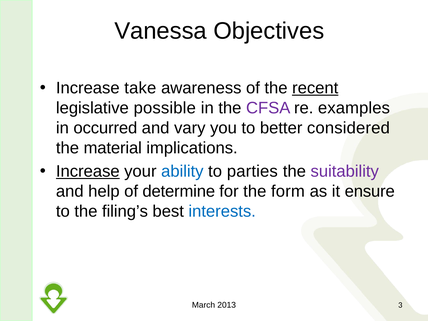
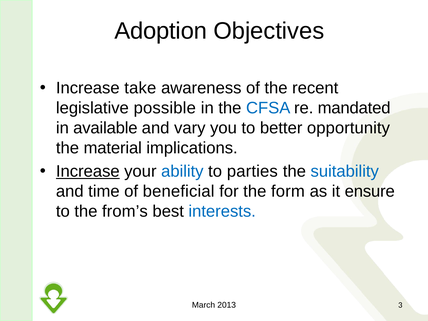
Vanessa: Vanessa -> Adoption (161, 31)
recent underline: present -> none (315, 88)
CFSA colour: purple -> blue (268, 108)
examples: examples -> mandated (354, 108)
occurred: occurred -> available (105, 128)
considered: considered -> opportunity (348, 128)
suitability colour: purple -> blue (345, 171)
help: help -> time (104, 191)
determine: determine -> beneficial (179, 191)
filing’s: filing’s -> from’s (125, 211)
